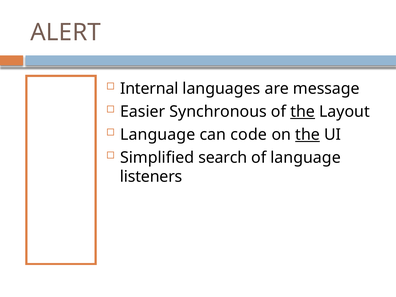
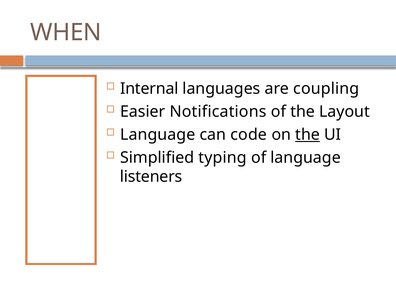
ALERT: ALERT -> WHEN (66, 32)
message: message -> coupling (326, 89)
Synchronous: Synchronous -> Notifications (218, 112)
the underline: present -> none (303, 112)
search: search -> typing (223, 158)
